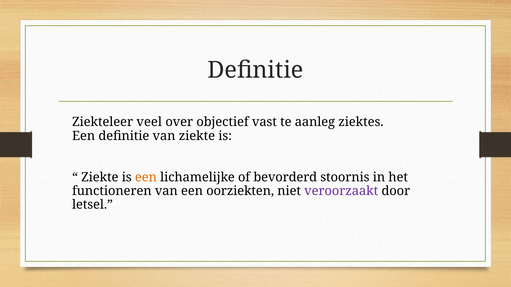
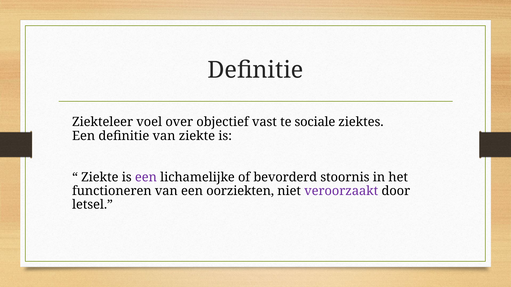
veel: veel -> voel (149, 122)
aanleg: aanleg -> sociale (315, 122)
een colour: orange -> purple (146, 177)
